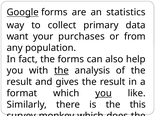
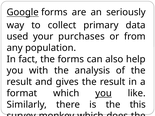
statistics: statistics -> seriously (126, 12)
want: want -> used (17, 37)
the underline: present -> none (61, 71)
